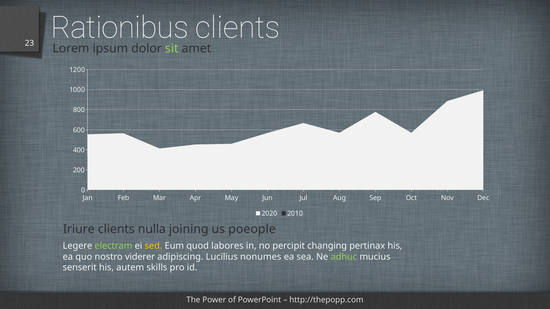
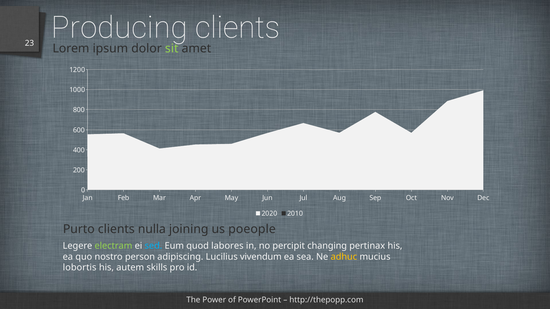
Rationibus: Rationibus -> Producing (119, 28)
Iriure: Iriure -> Purto (79, 230)
sed colour: yellow -> light blue (153, 246)
viderer: viderer -> person (140, 257)
nonumes: nonumes -> vivendum (261, 257)
adhuc colour: light green -> yellow (344, 257)
senserit: senserit -> lobortis (80, 268)
